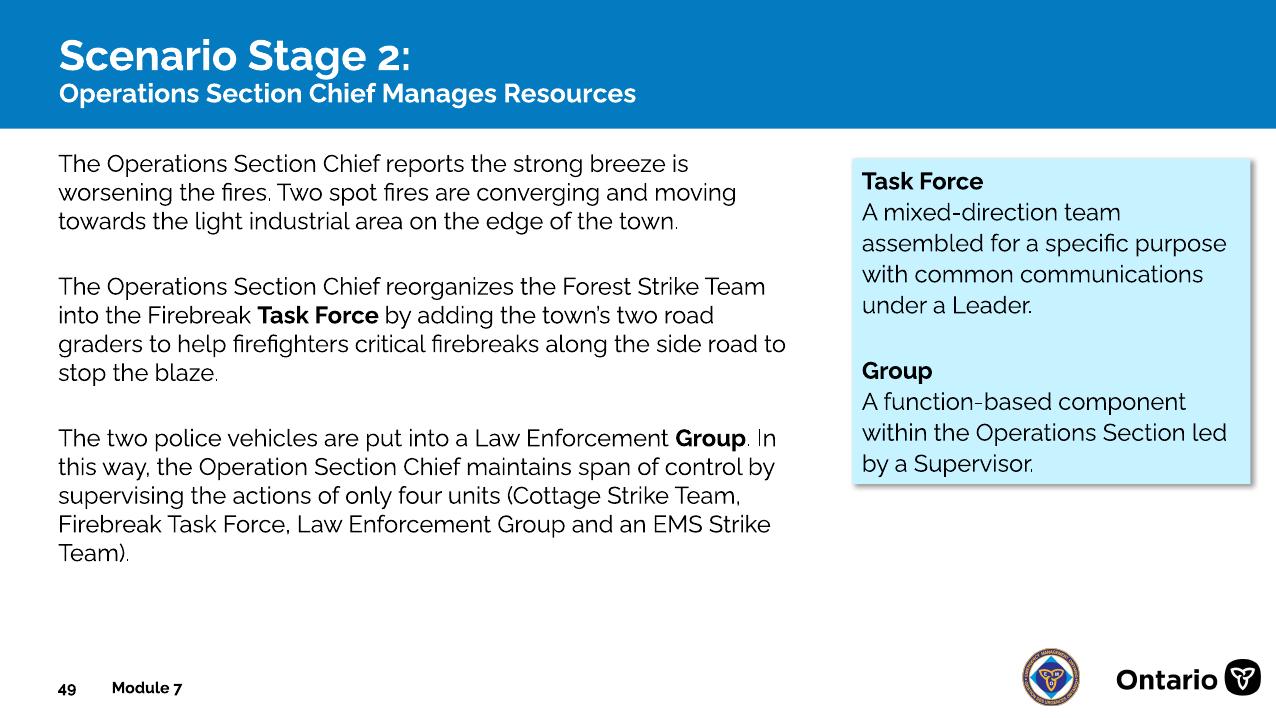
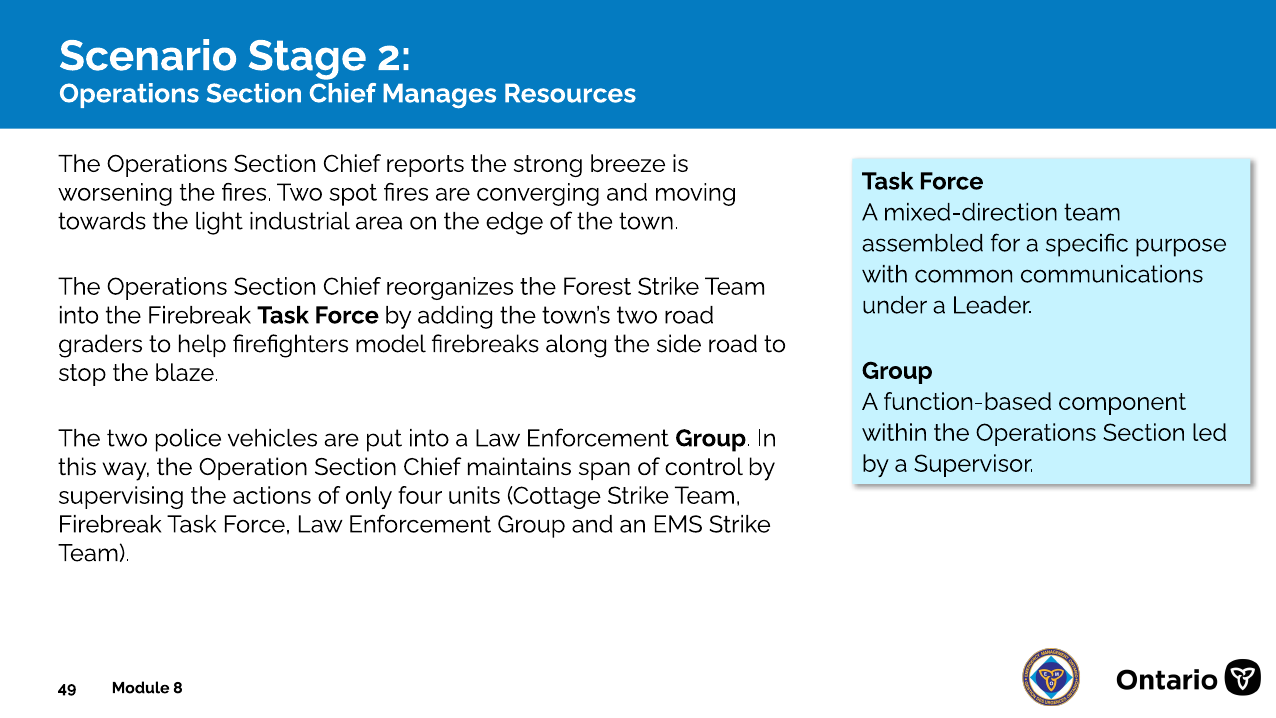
critical: critical -> model (390, 344)
7: 7 -> 8 (178, 688)
